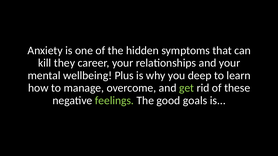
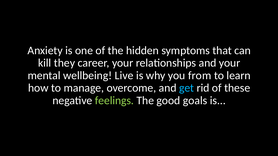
Plus: Plus -> Live (124, 76)
deep: deep -> from (200, 76)
get colour: light green -> light blue (187, 88)
